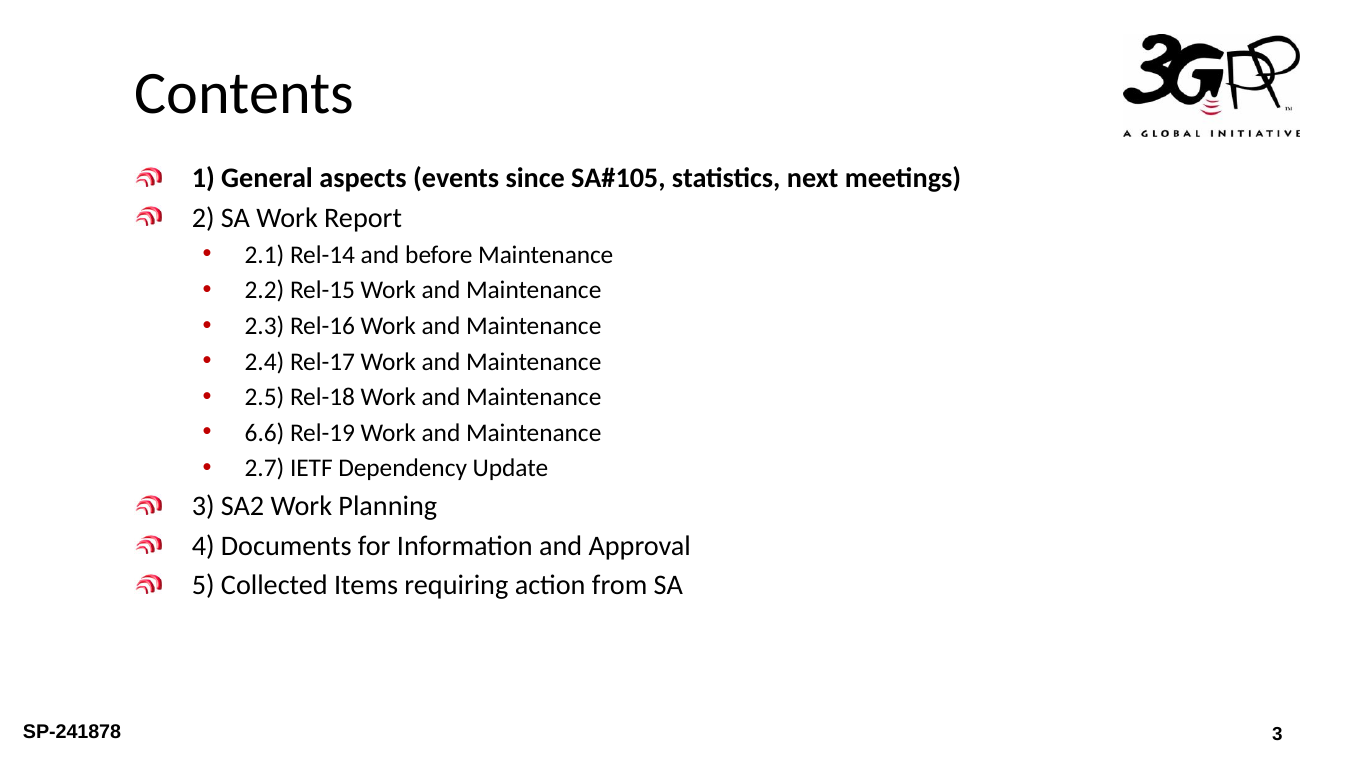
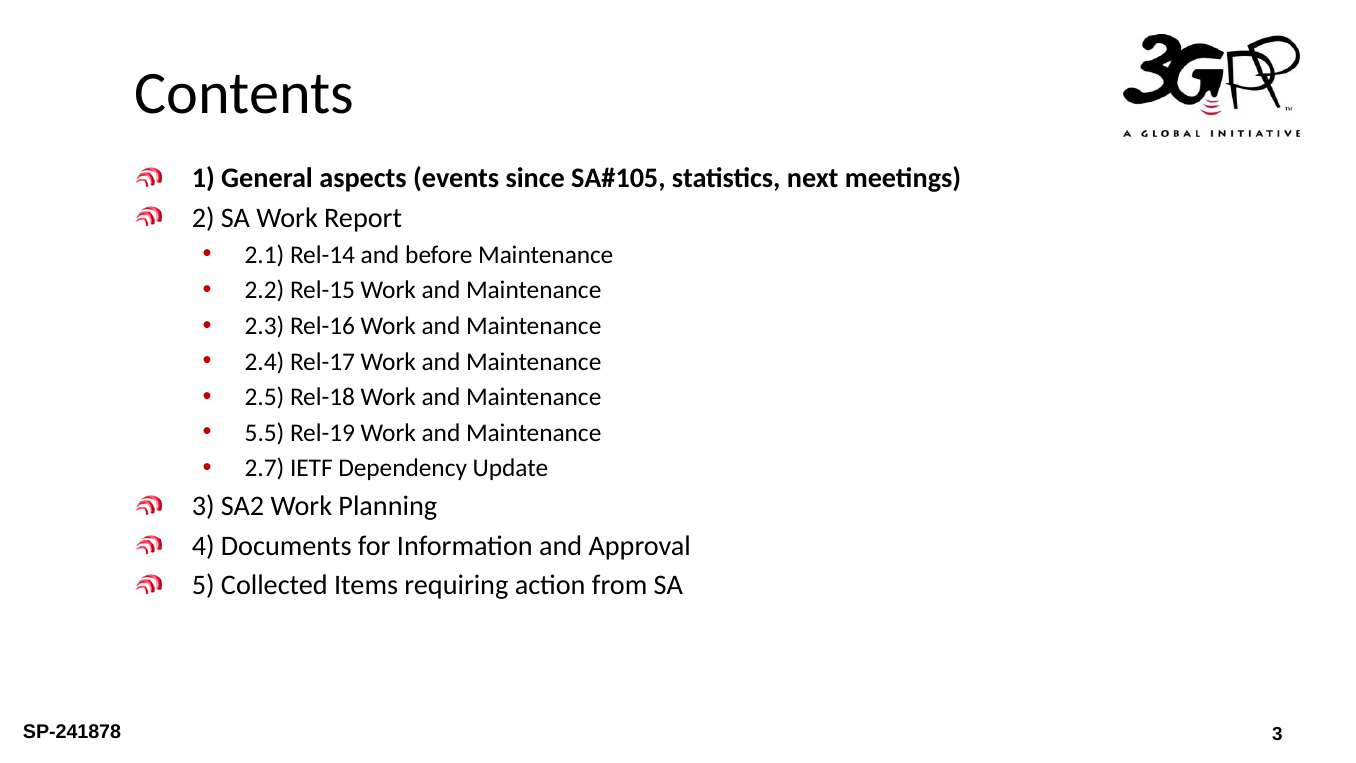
6.6: 6.6 -> 5.5 (265, 433)
